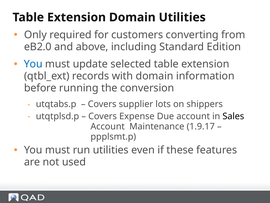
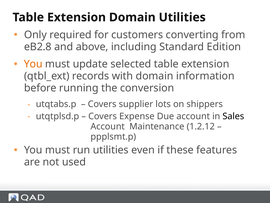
eB2.0: eB2.0 -> eB2.8 (38, 47)
You colour: blue -> orange (33, 64)
1.9.17: 1.9.17 -> 1.2.12 (201, 126)
